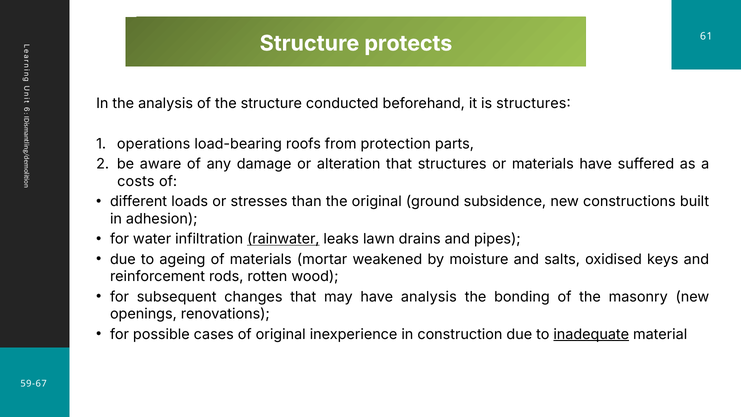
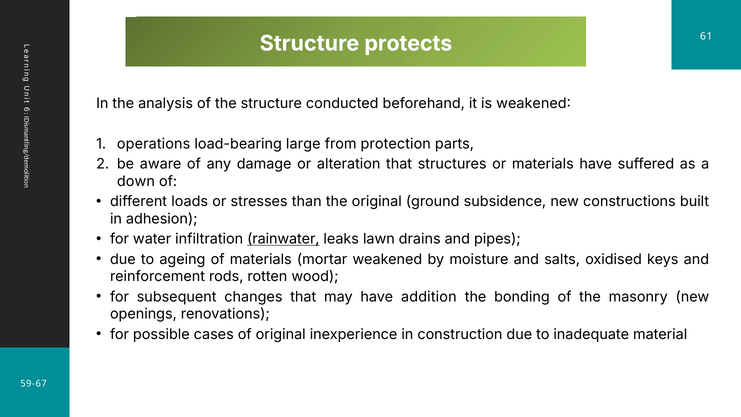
is structures: structures -> weakened (534, 103)
roofs: roofs -> large (303, 144)
costs: costs -> down (136, 181)
have analysis: analysis -> addition (429, 297)
inadequate underline: present -> none (591, 334)
